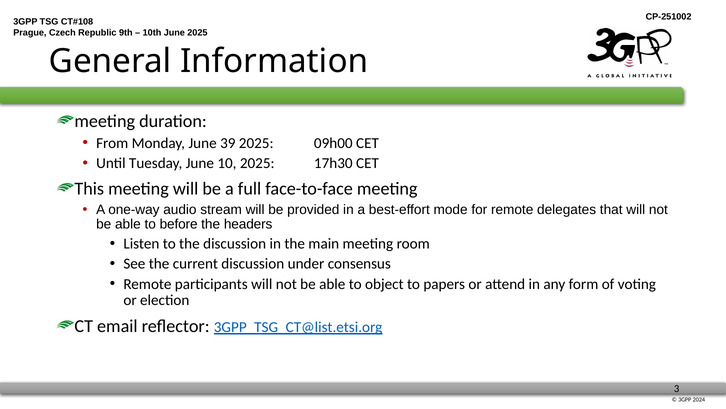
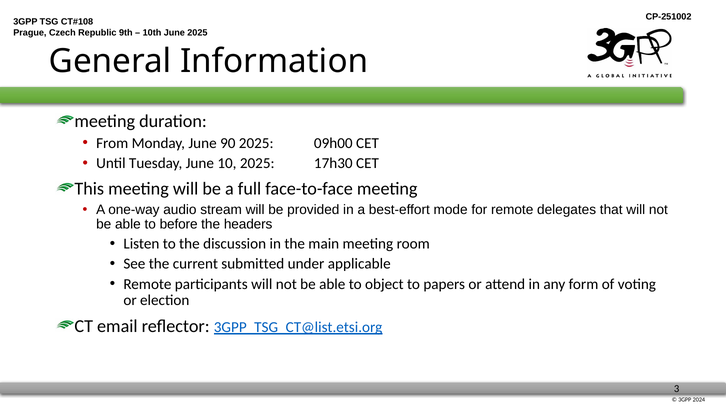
39: 39 -> 90 (228, 143)
current discussion: discussion -> submitted (253, 264)
consensus: consensus -> applicable (359, 264)
